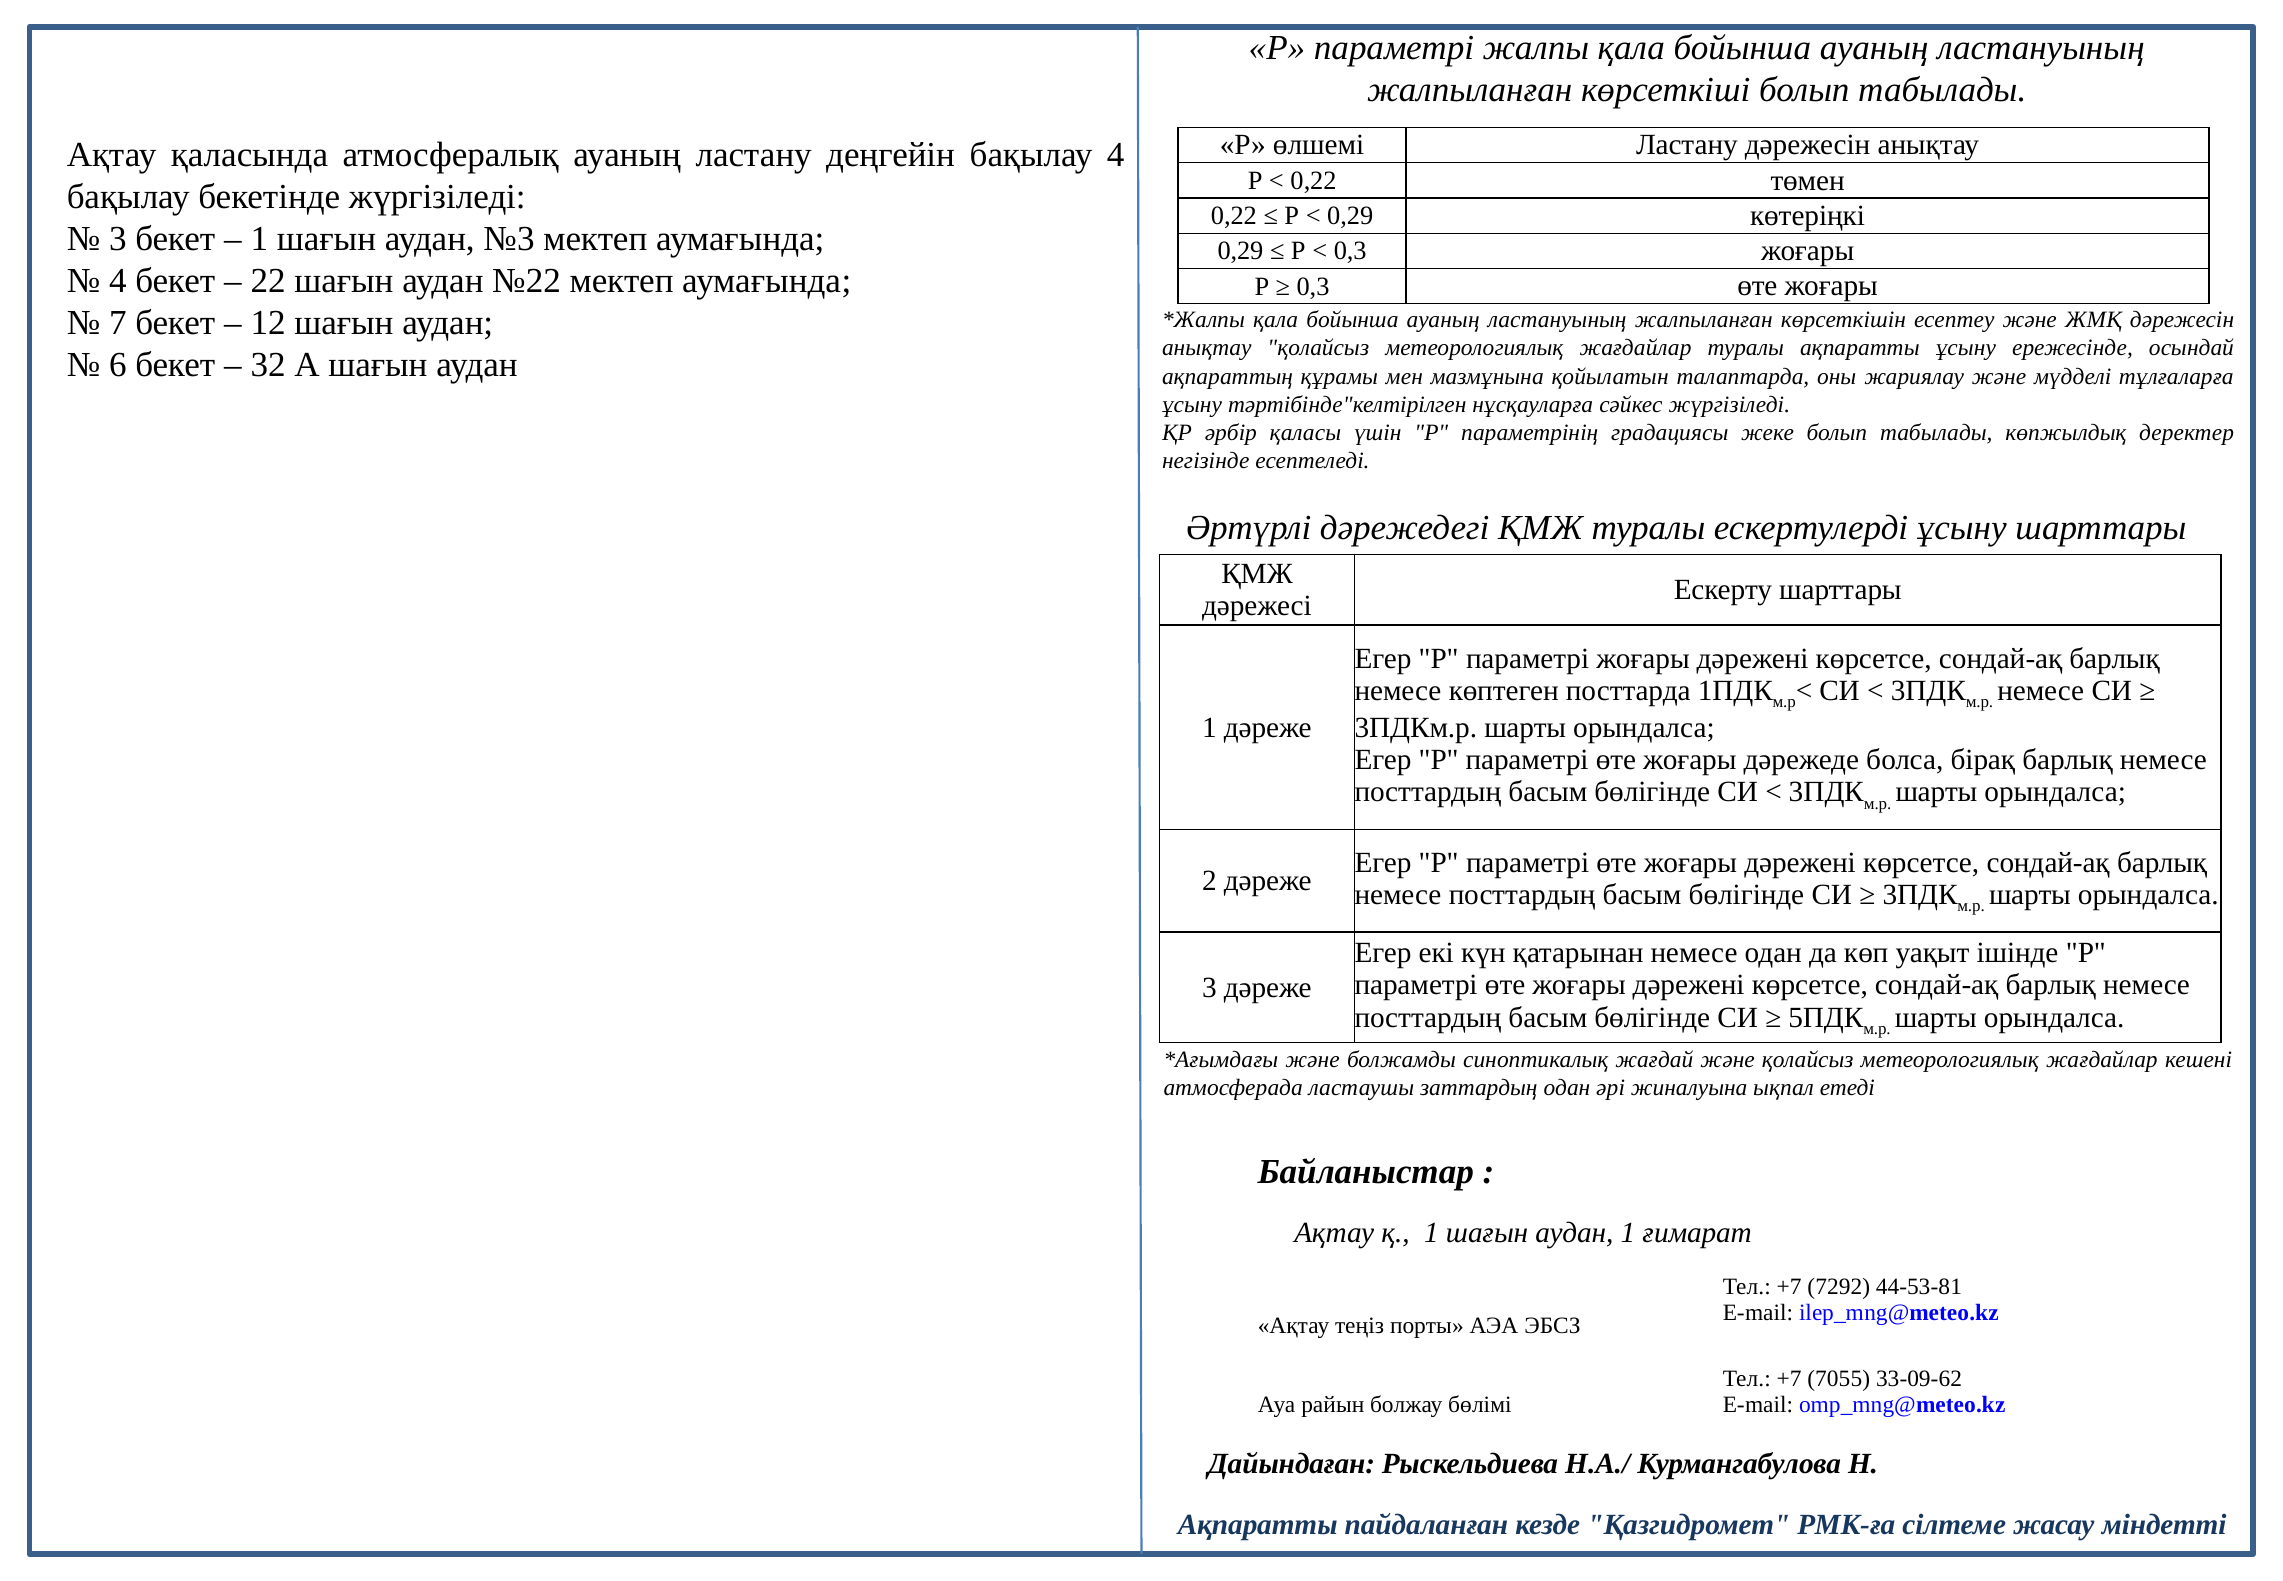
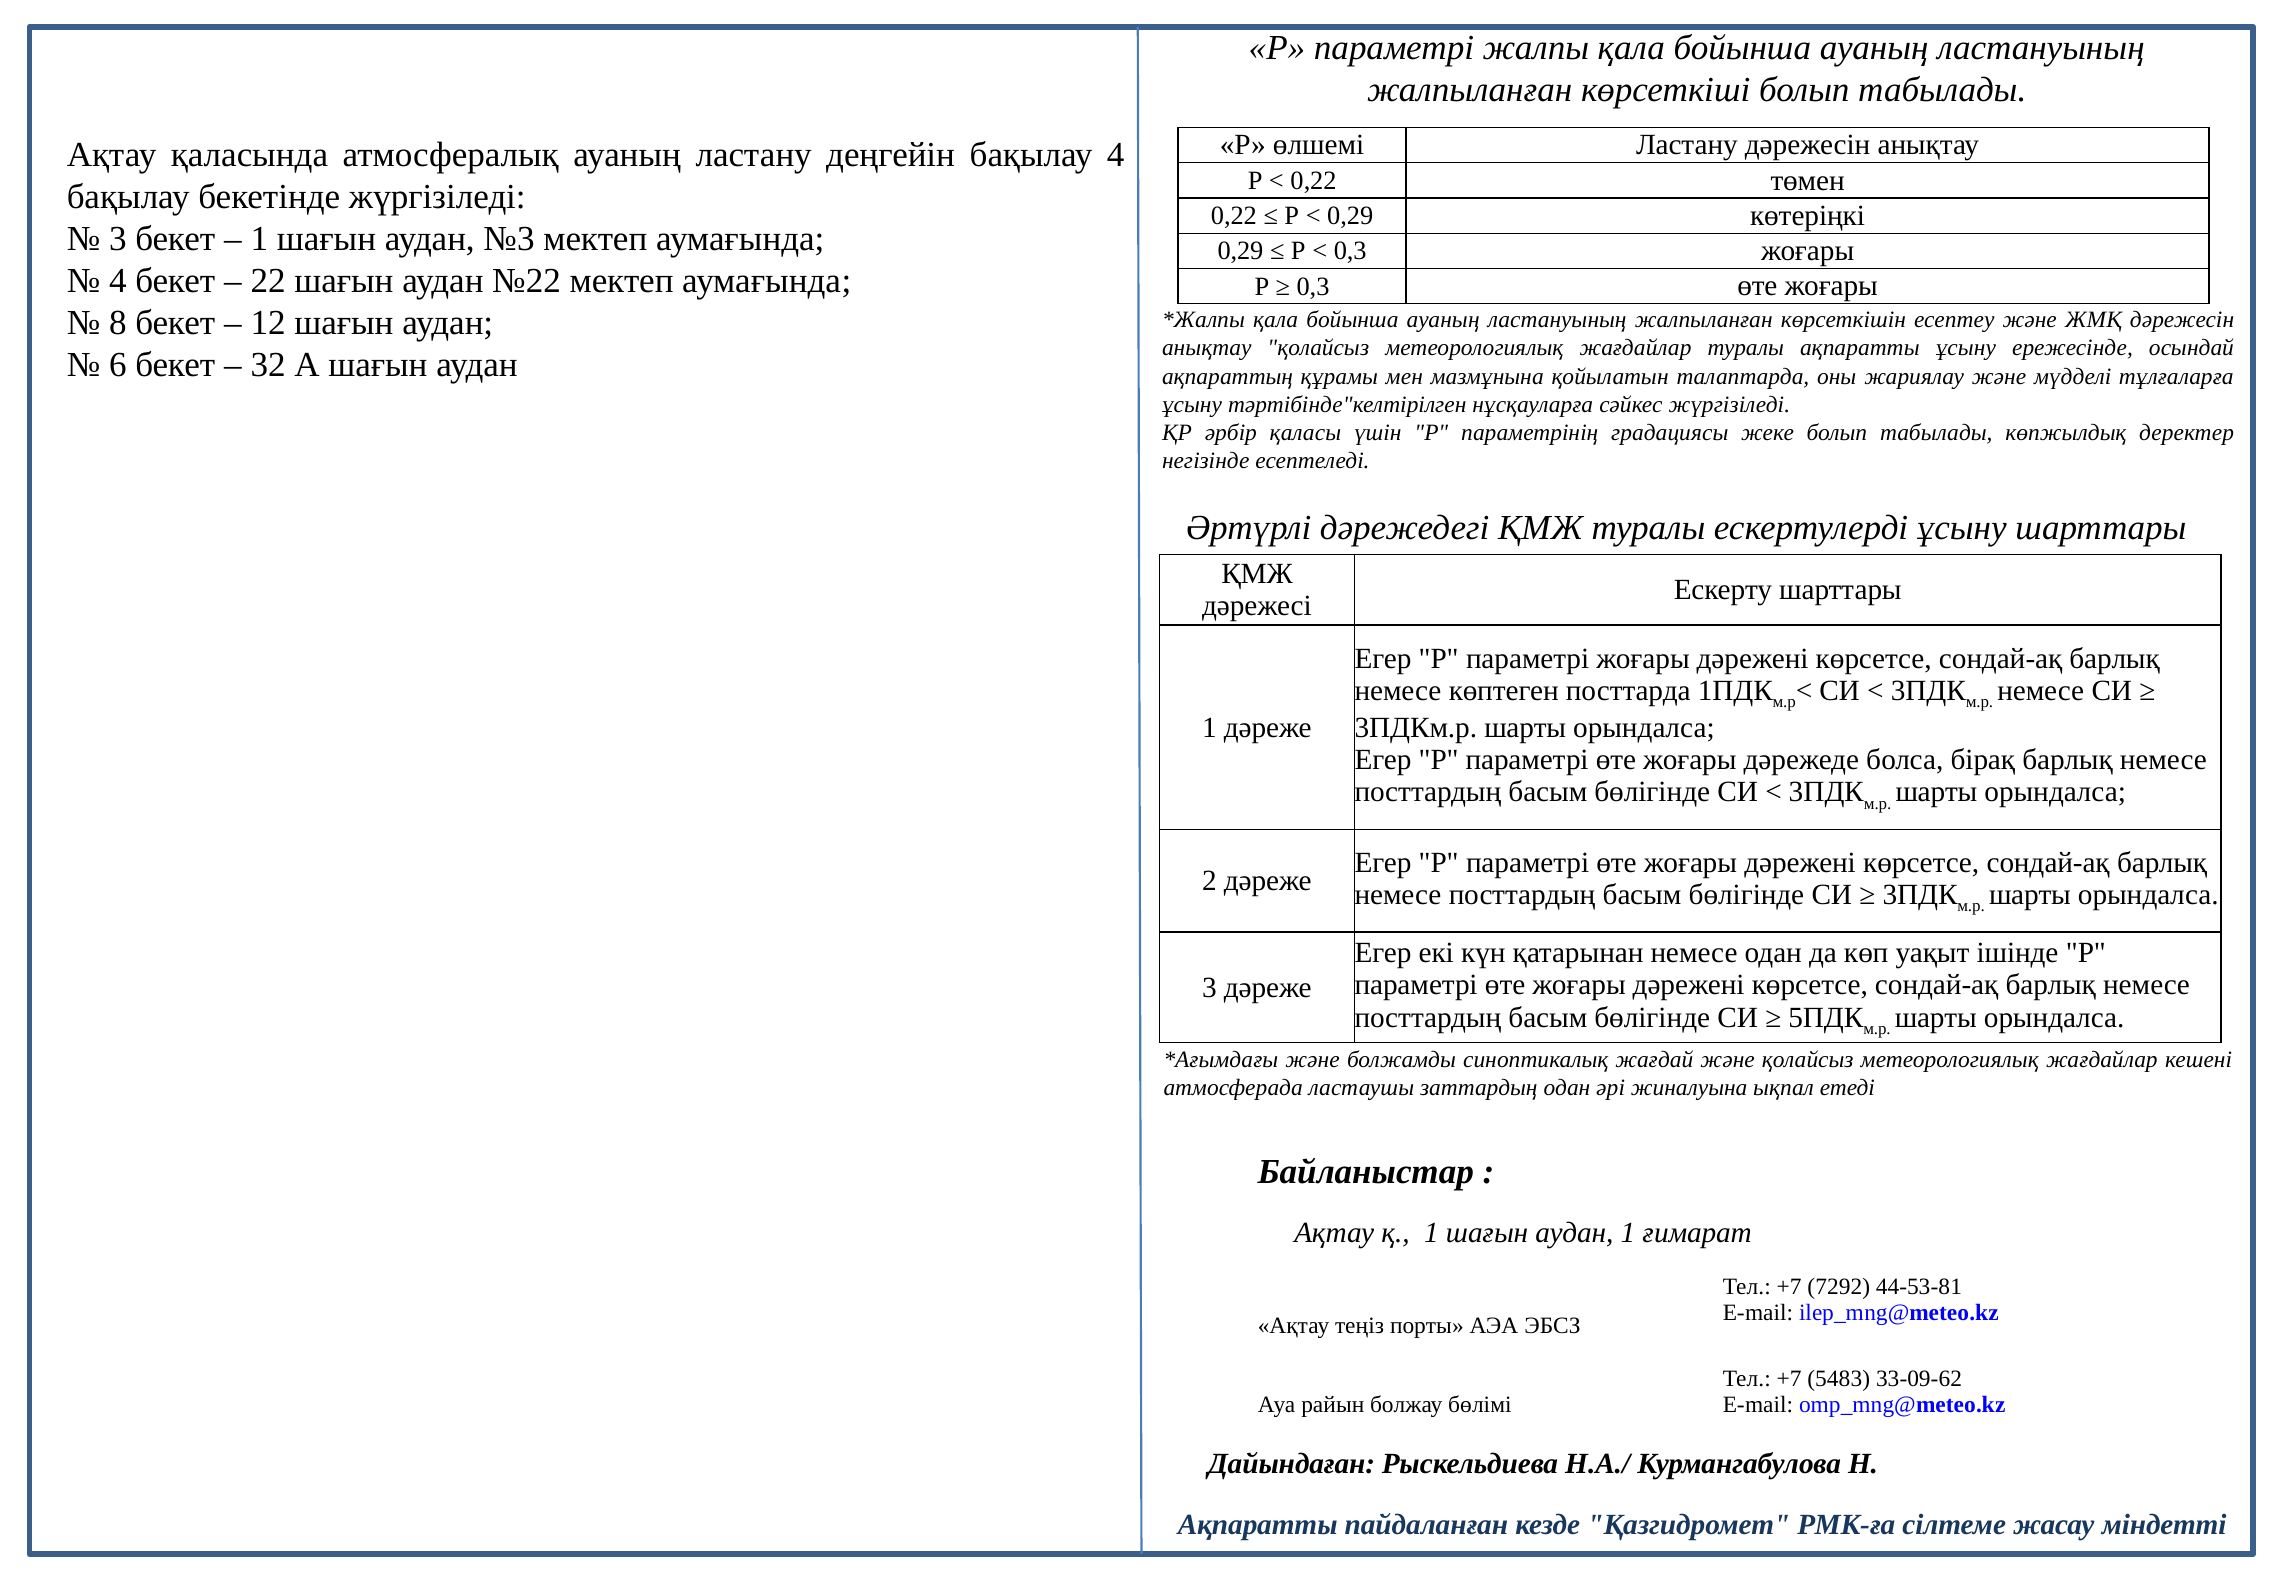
7: 7 -> 8 (118, 323)
7055: 7055 -> 5483 (1839, 1379)
